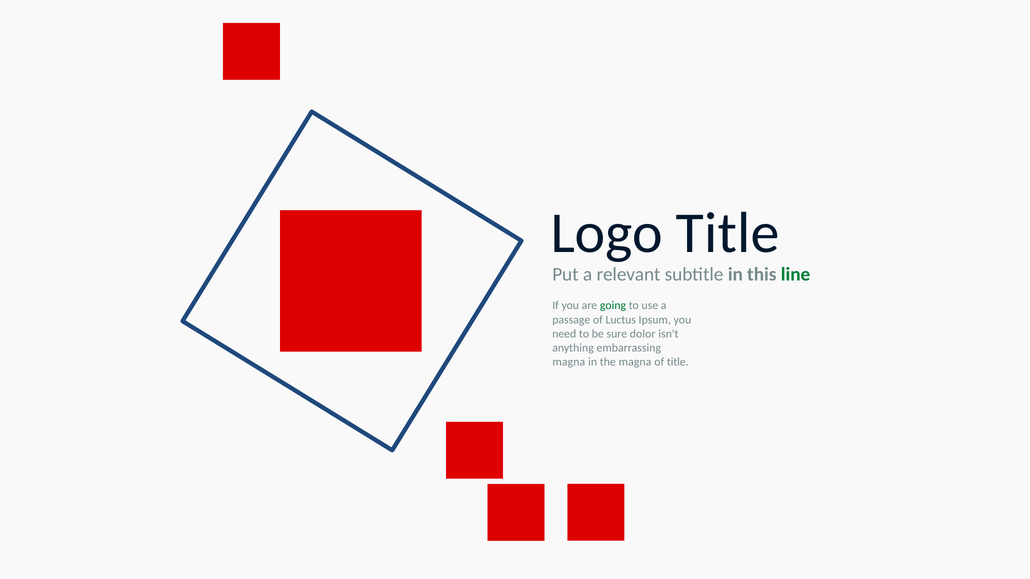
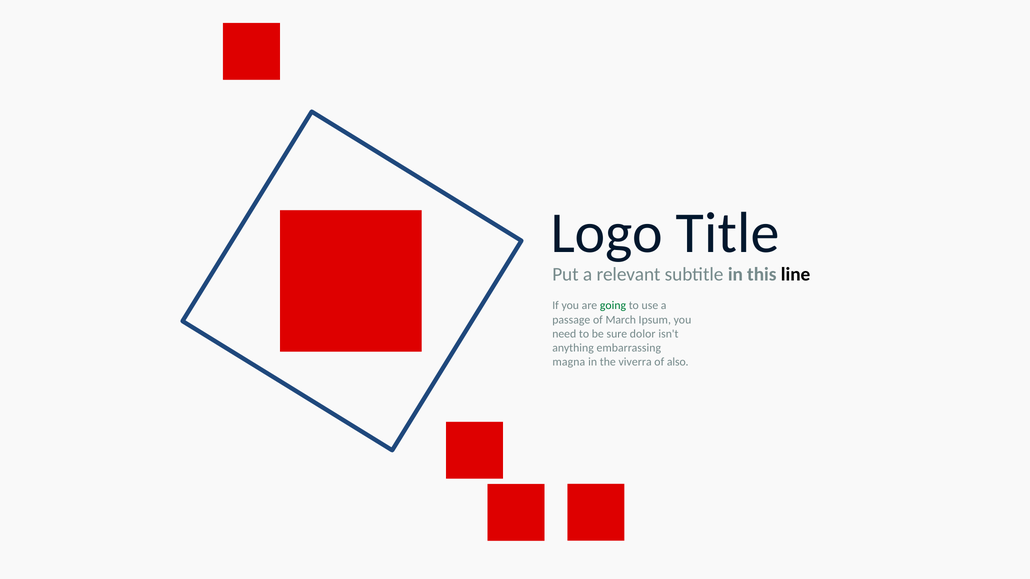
line colour: green -> black (796, 275)
Luctus: Luctus -> March (621, 320)
the magna: magna -> viverra (635, 362)
of title: title -> also (678, 362)
